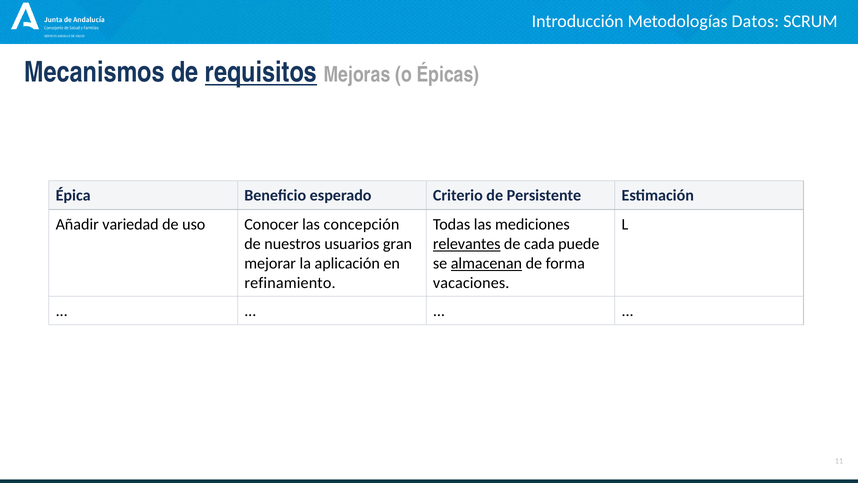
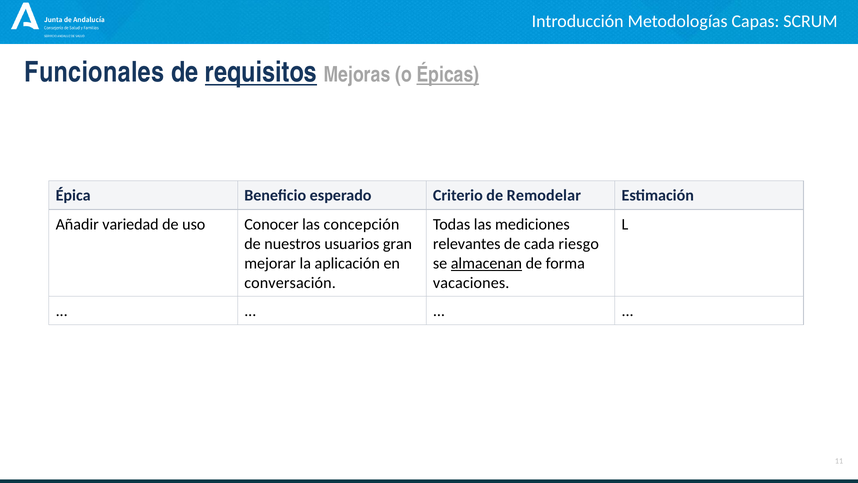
Datos: Datos -> Capas (755, 21)
Mecanismos: Mecanismos -> Funcionales (94, 72)
Épicas underline: none -> present (448, 75)
Persistente: Persistente -> Remodelar (544, 195)
relevantes underline: present -> none (467, 244)
puede: puede -> riesgo (579, 244)
refinamiento: refinamiento -> conversación (290, 283)
